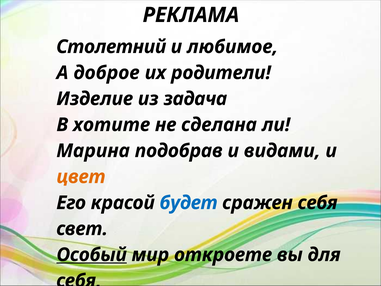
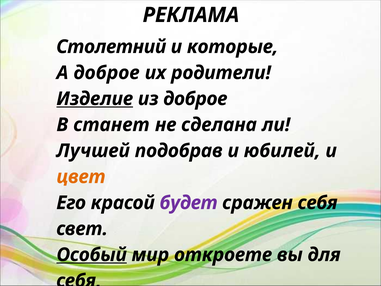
любимое: любимое -> которые (233, 47)
Изделие underline: none -> present (95, 99)
из задача: задача -> доброе (195, 99)
В хотите: хотите -> станет (111, 125)
Марина: Марина -> Лучшей (93, 151)
видами: видами -> юбилей (282, 151)
будет colour: blue -> purple (189, 203)
